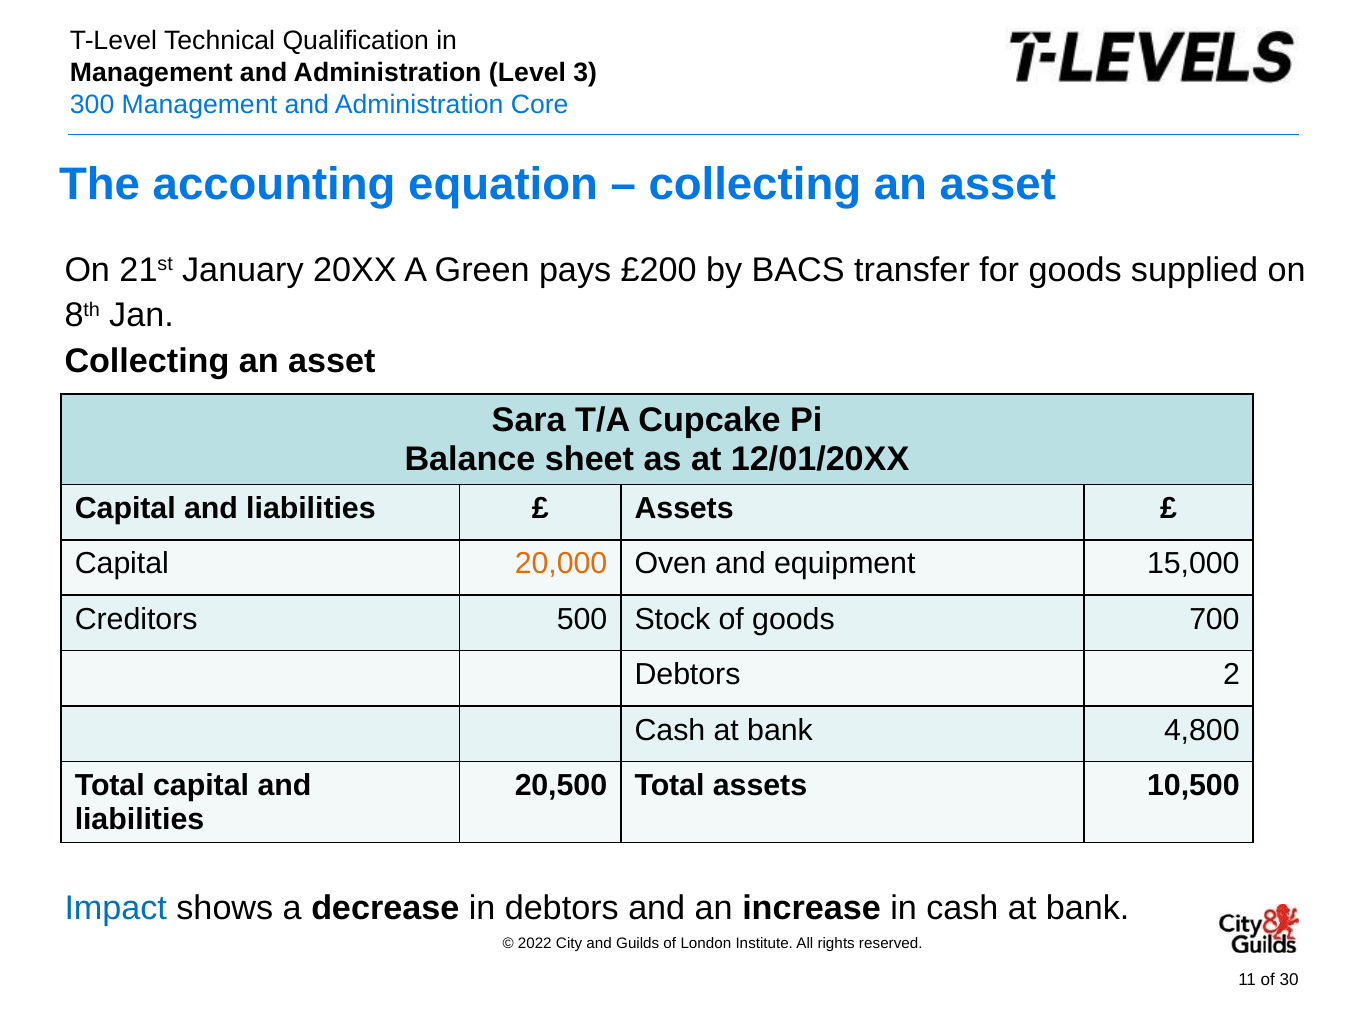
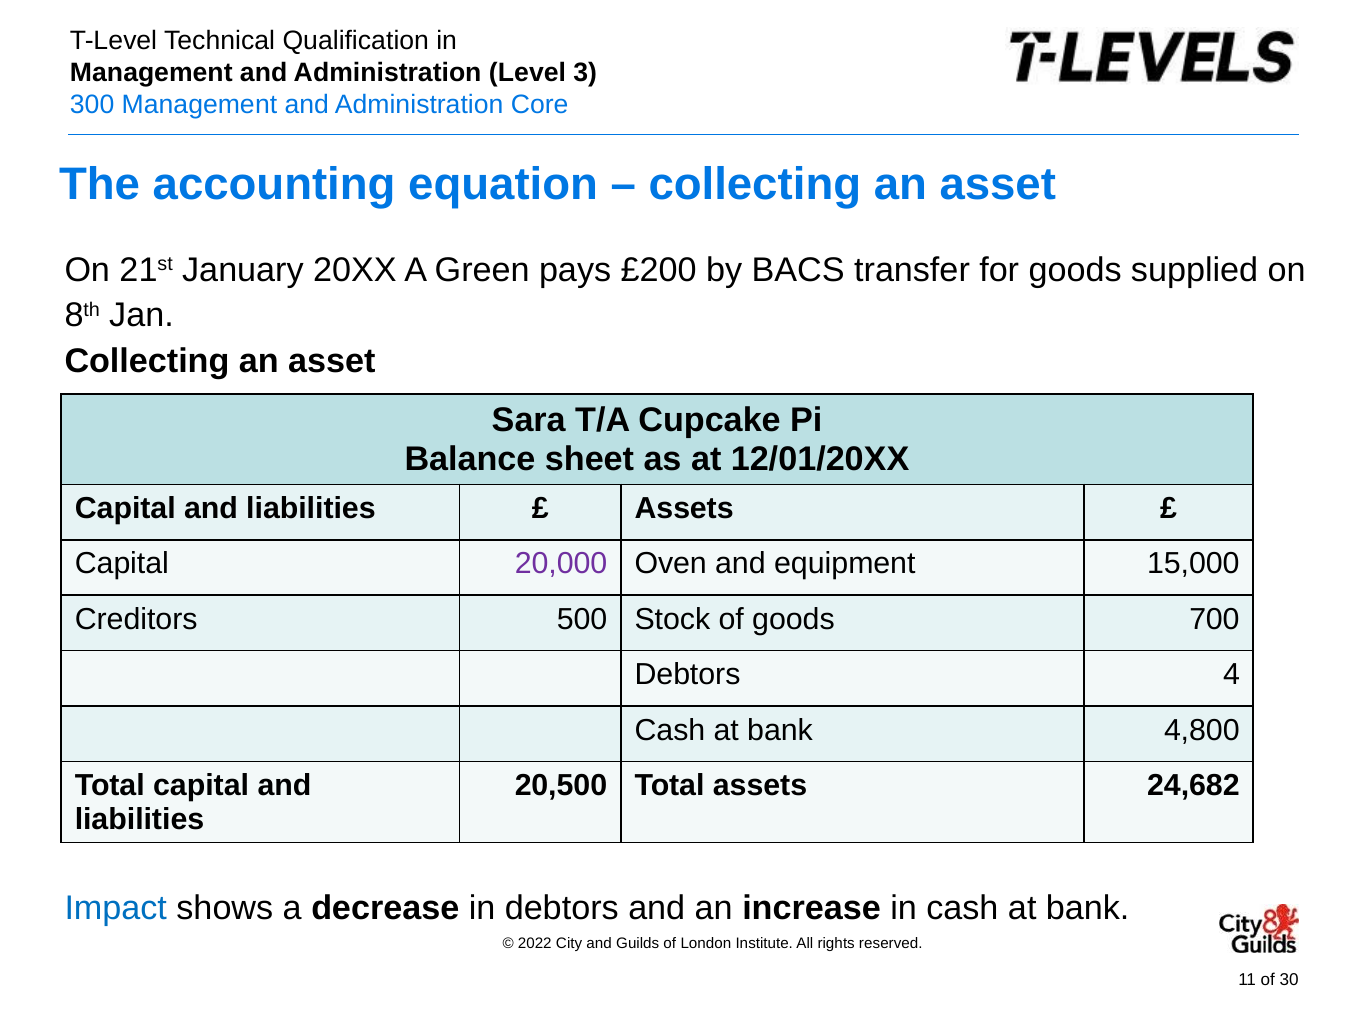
20,000 colour: orange -> purple (561, 564)
2: 2 -> 4 (1231, 675)
10,500: 10,500 -> 24,682 (1193, 786)
